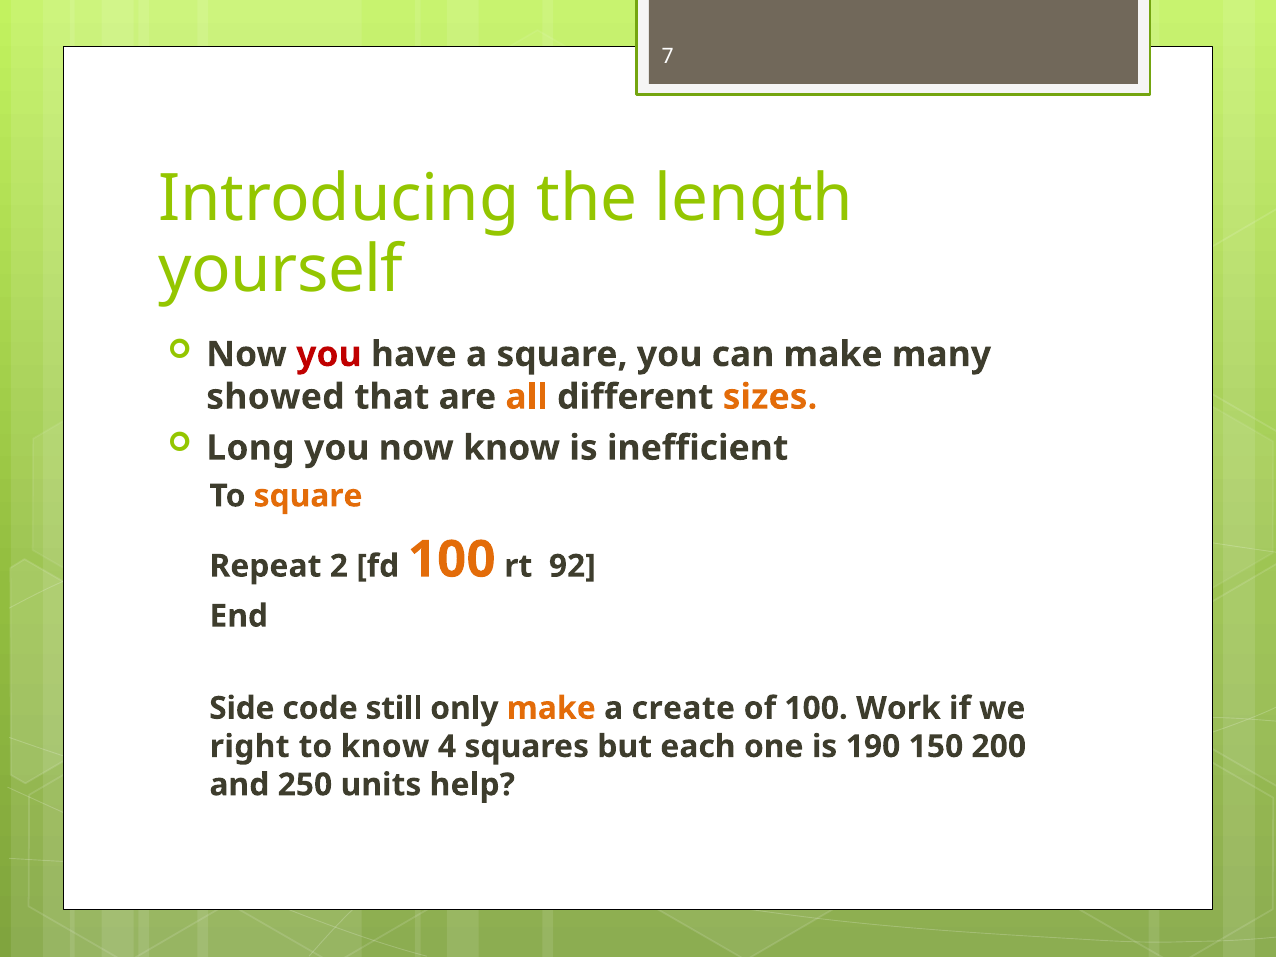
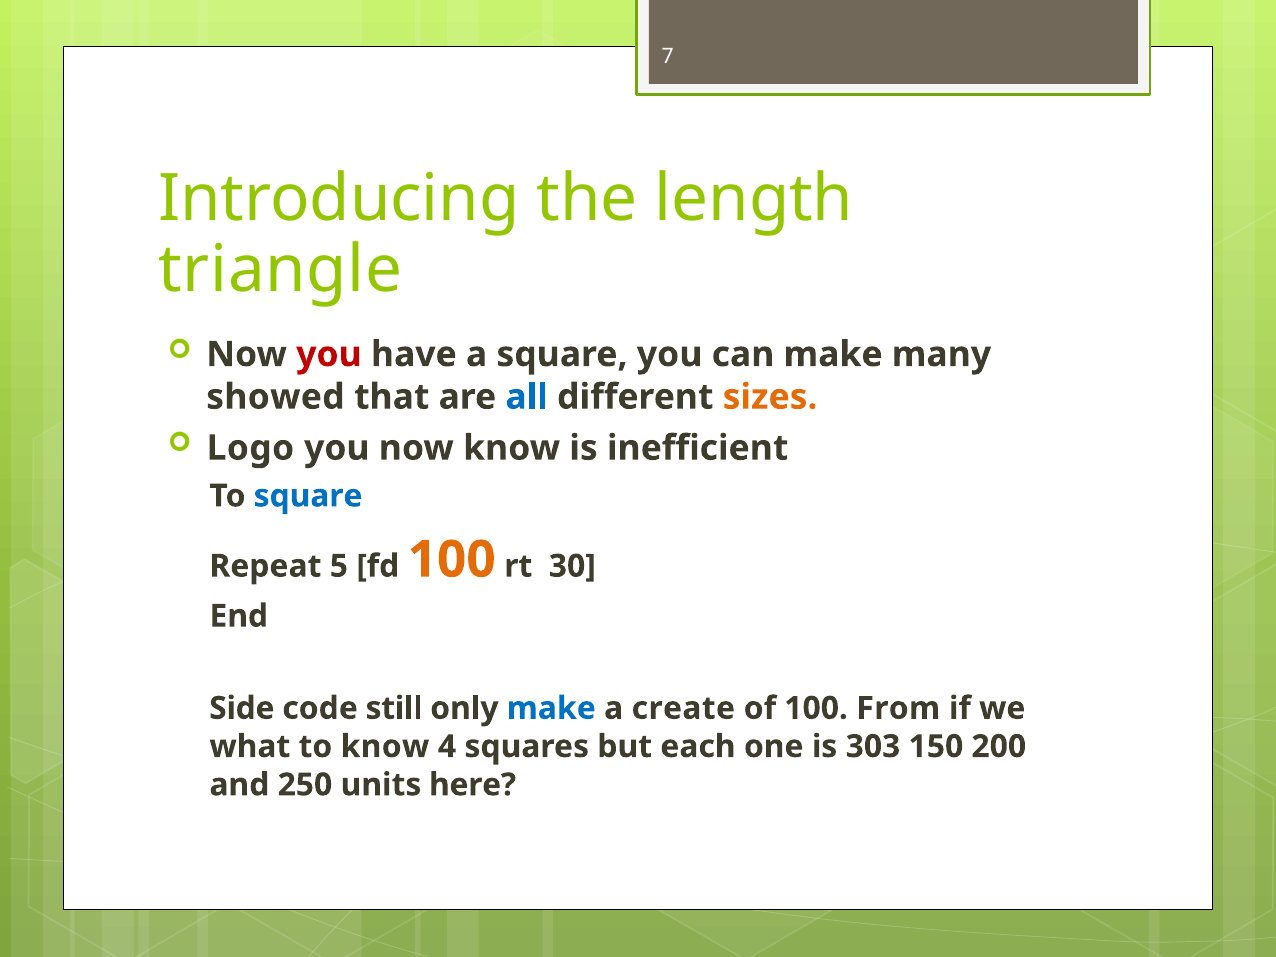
yourself: yourself -> triangle (280, 270)
all colour: orange -> blue (527, 397)
Long: Long -> Logo (250, 448)
square colour: orange -> blue (308, 496)
2: 2 -> 5 (339, 566)
92: 92 -> 30 (572, 566)
make colour: orange -> blue (551, 708)
Work: Work -> From (898, 708)
right: right -> what (250, 747)
190: 190 -> 303 (873, 747)
help: help -> here (473, 785)
